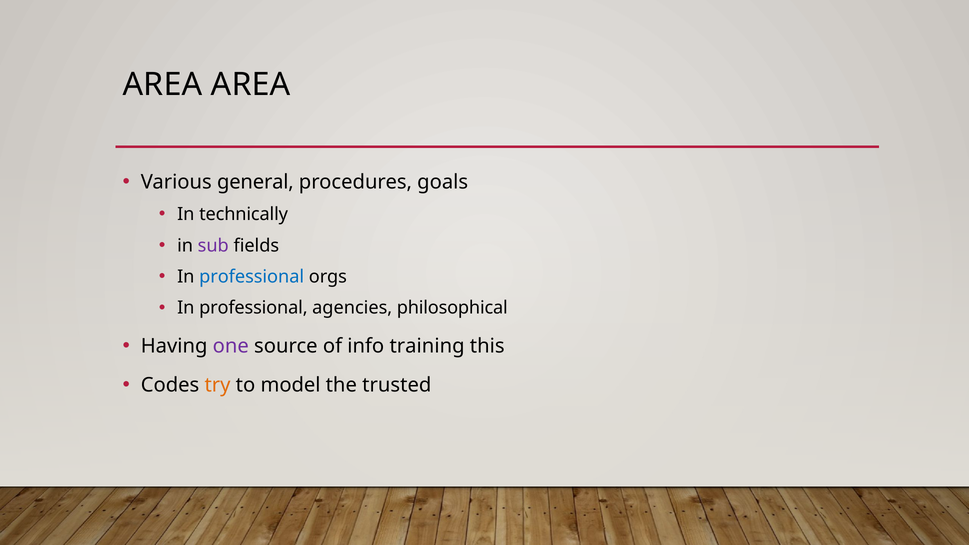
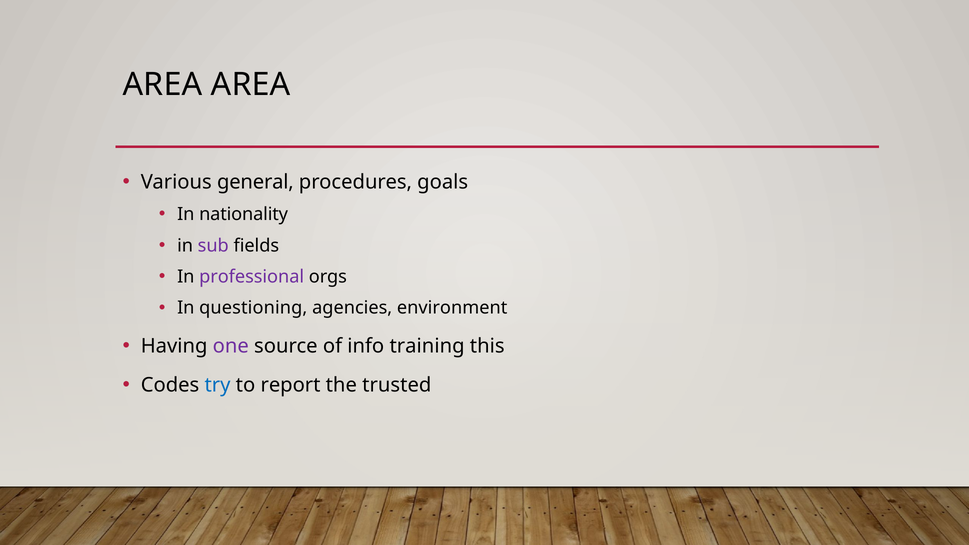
technically: technically -> nationality (244, 214)
professional colour: blue -> purple (252, 277)
professional: professional -> questioning (253, 308)
philosophical: philosophical -> environment (452, 308)
try colour: orange -> blue (218, 385)
model: model -> report (290, 385)
